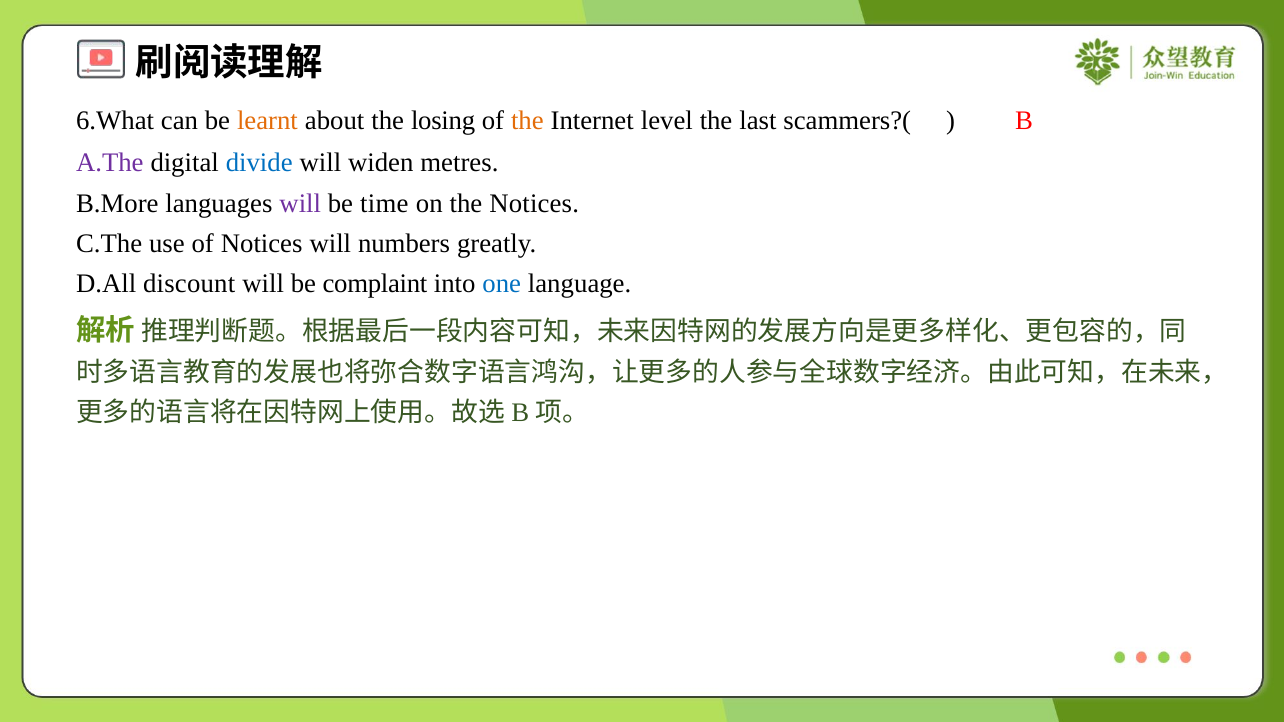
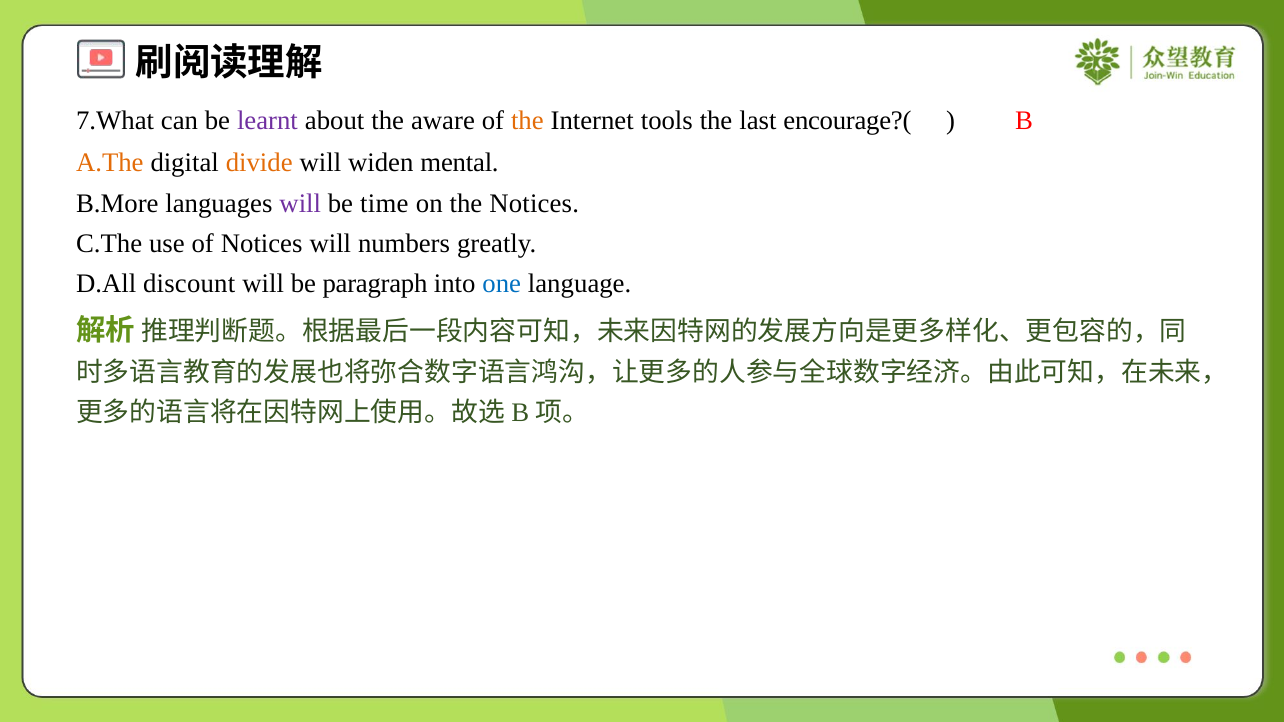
6.What: 6.What -> 7.What (115, 120)
learnt colour: orange -> purple (267, 120)
losing: losing -> aware (443, 120)
level: level -> tools (667, 120)
scammers?(: scammers?( -> encourage?( (847, 120)
A.The colour: purple -> orange (110, 163)
divide colour: blue -> orange (259, 163)
metres: metres -> mental (460, 163)
complaint: complaint -> paragraph (375, 284)
